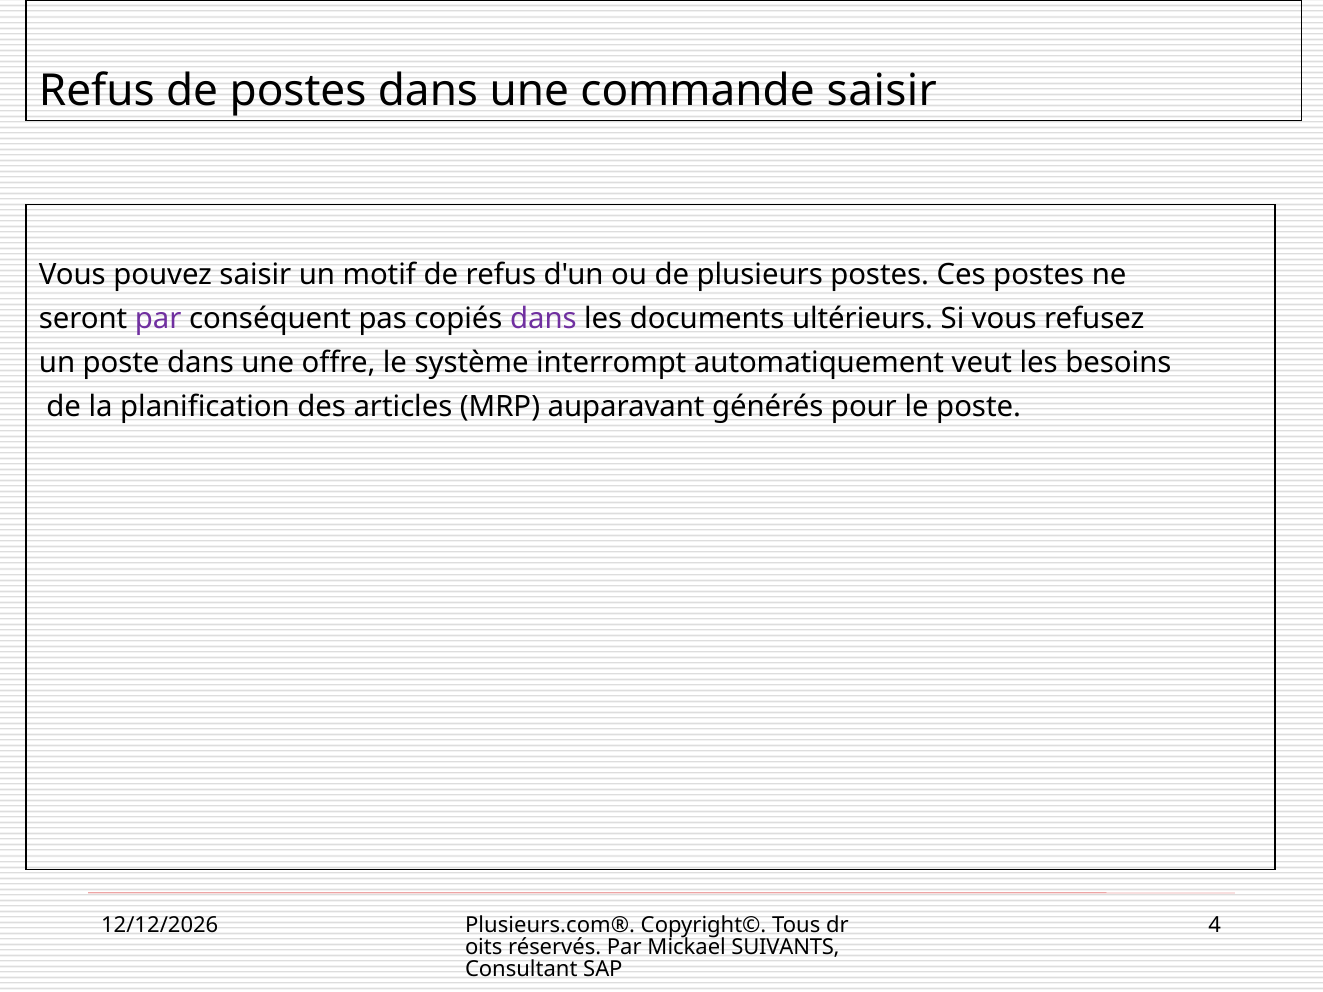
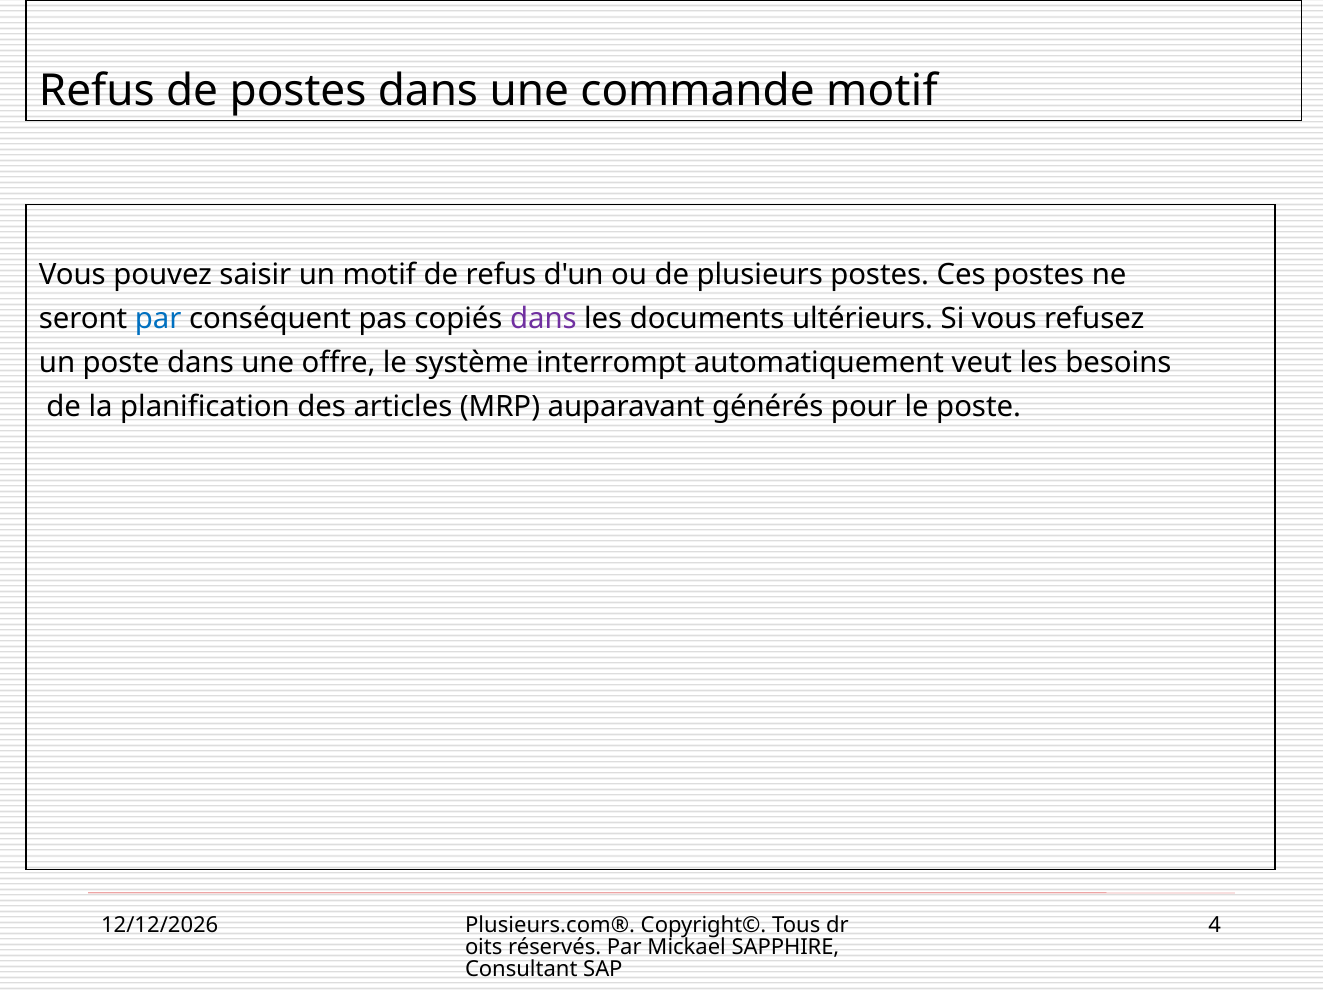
commande saisir: saisir -> motif (882, 91)
par colour: purple -> blue (158, 319)
SUIVANTS: SUIVANTS -> SAPPHIRE (785, 947)
